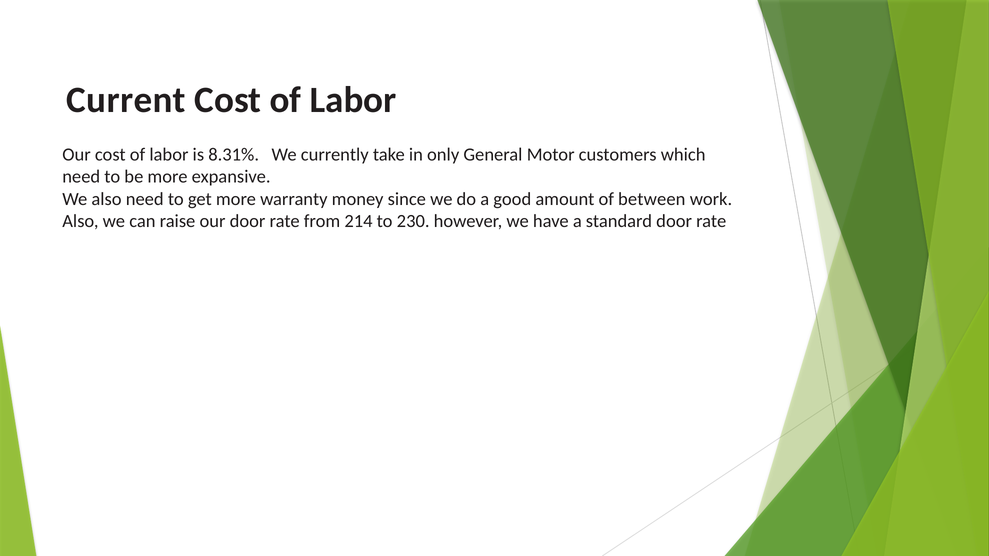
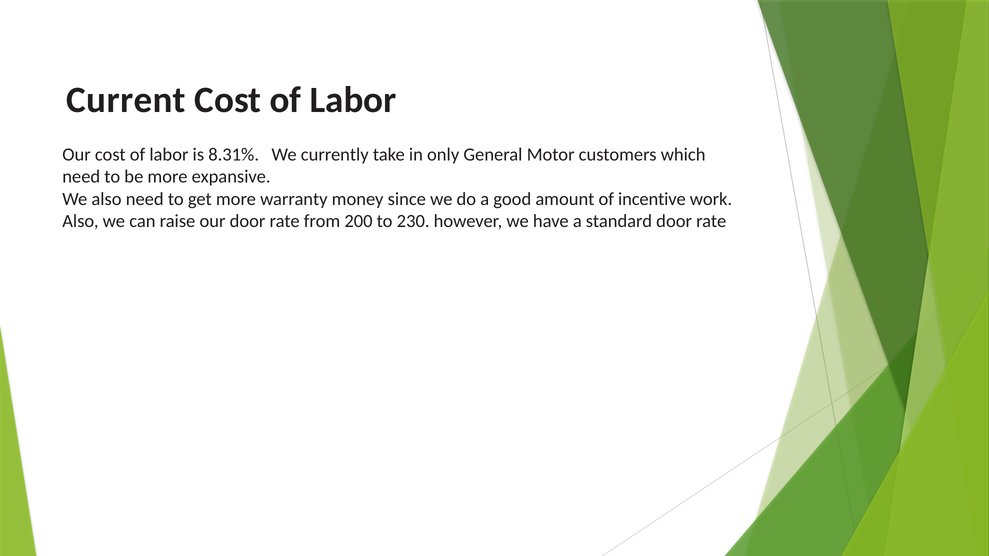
between: between -> incentive (652, 199)
214: 214 -> 200 (358, 221)
